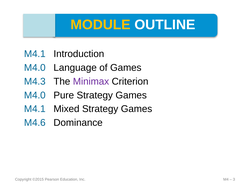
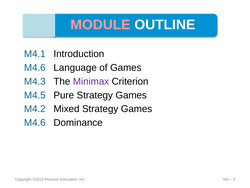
MODULE colour: yellow -> pink (101, 25)
M4.0: M4.0 -> M4.6 (35, 67)
M4.0: M4.0 -> M4.5 (35, 95)
M4.1: M4.1 -> M4.2 (35, 109)
